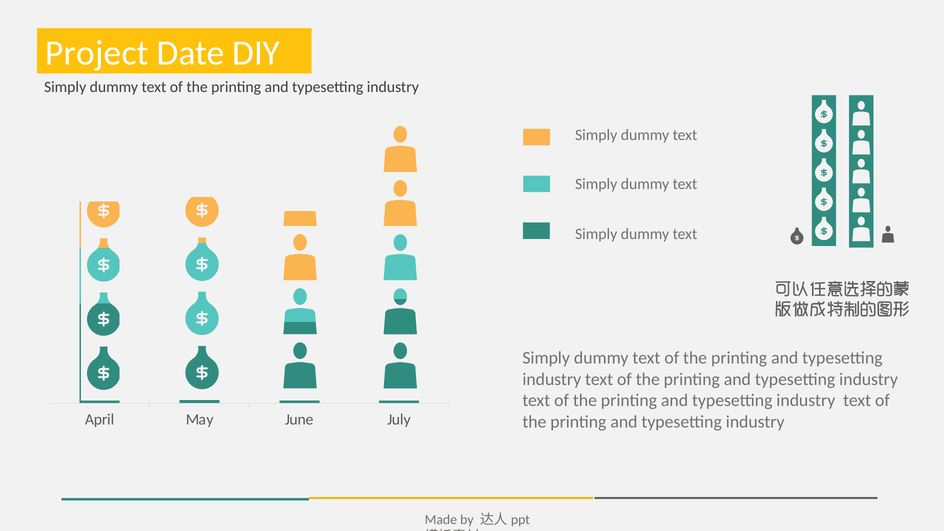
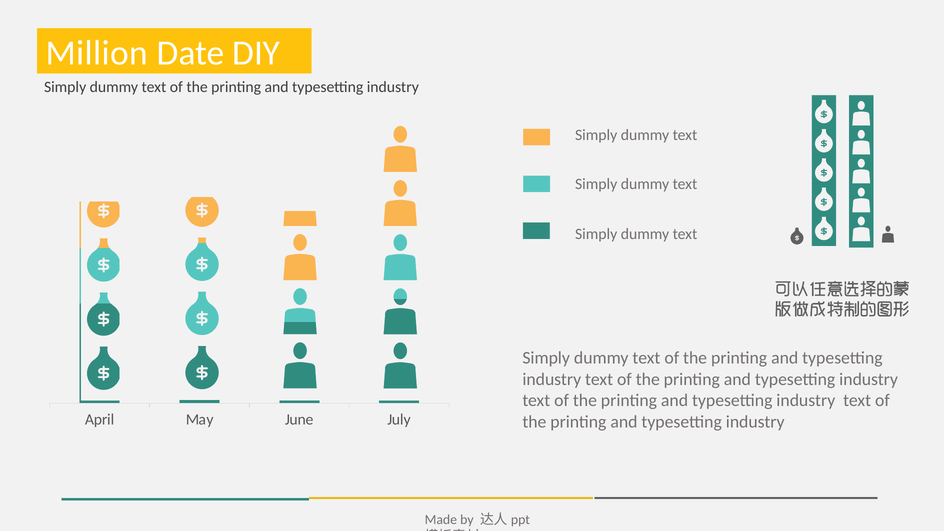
Project: Project -> Million (97, 53)
